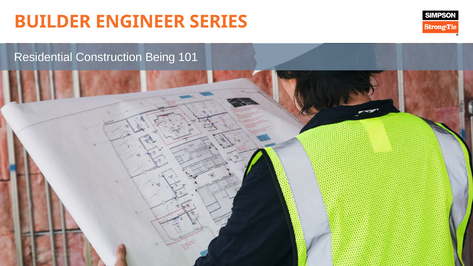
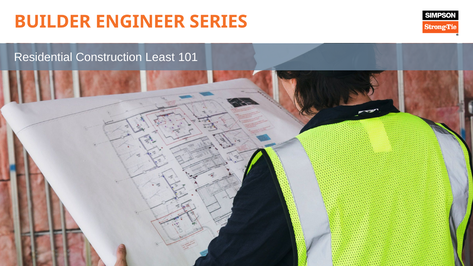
Being: Being -> Least (160, 57)
